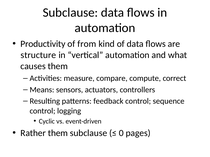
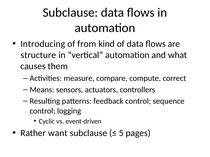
Productivity: Productivity -> Introducing (43, 44)
Rather them: them -> want (58, 133)
0: 0 -> 5 (121, 133)
